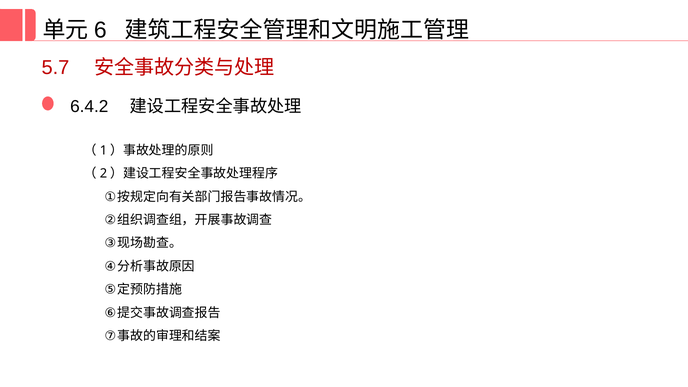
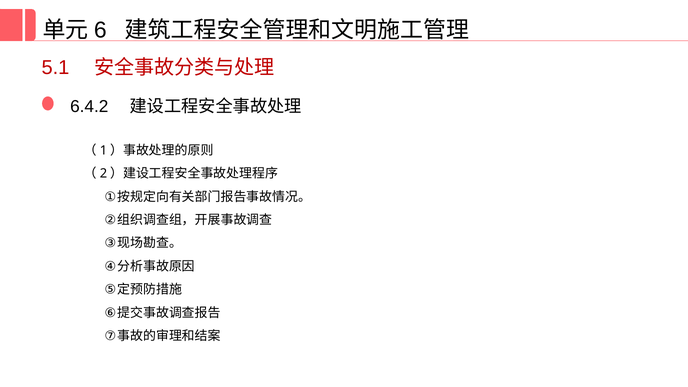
5.7: 5.7 -> 5.1 (55, 67)
